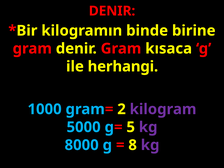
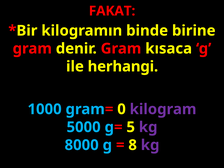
DENIR: DENIR -> FAKAT (112, 11)
2: 2 -> 0 (122, 109)
